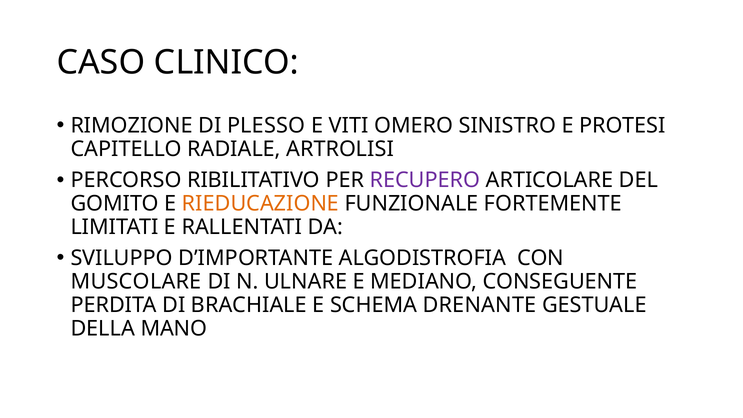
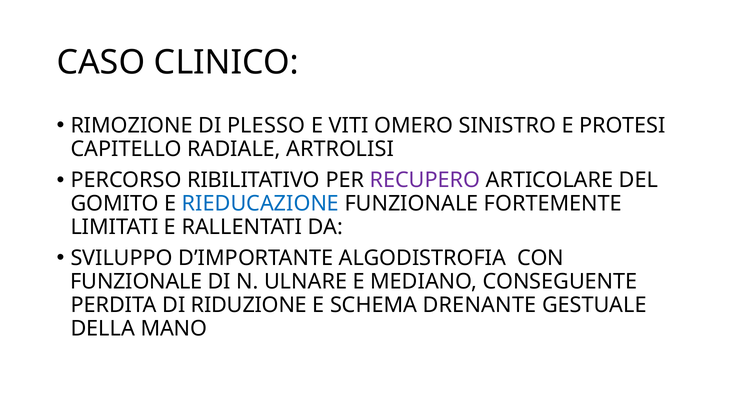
RIEDUCAZIONE colour: orange -> blue (260, 204)
MUSCOLARE: MUSCOLARE -> FUNZIONALE (136, 282)
BRACHIALE: BRACHIALE -> RIDUZIONE (249, 305)
